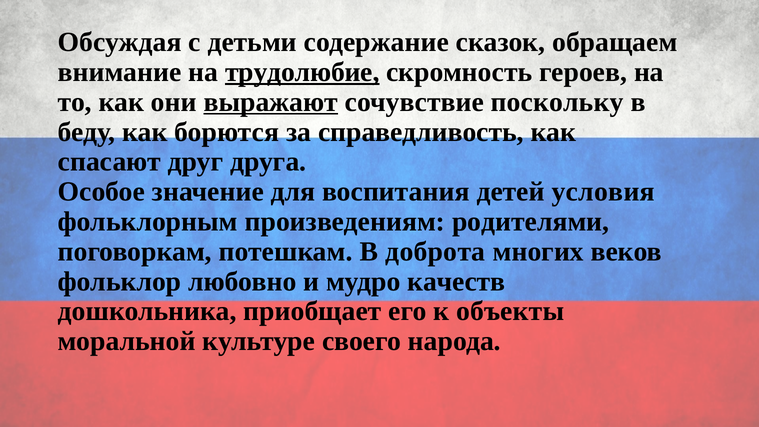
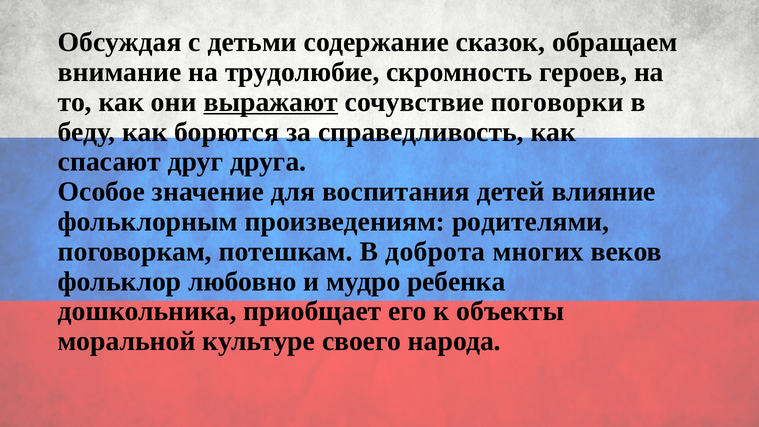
трудолюбие underline: present -> none (302, 72)
поскольку: поскольку -> поговорки (557, 102)
условия: условия -> влияние (604, 192)
качеств: качеств -> ребенка (456, 281)
